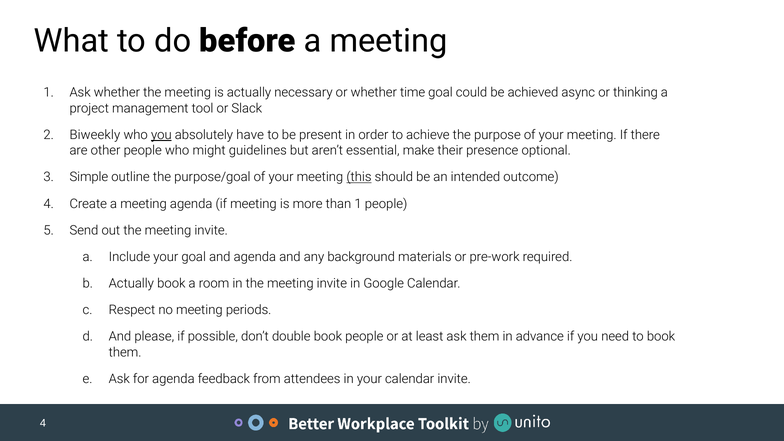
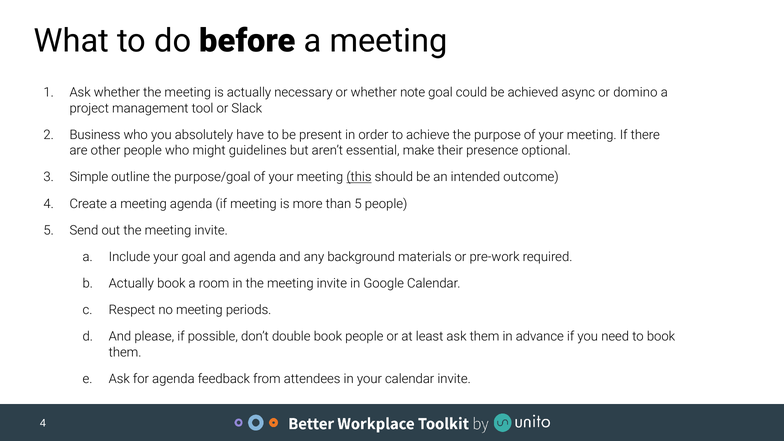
time: time -> note (413, 93)
thinking: thinking -> domino (635, 93)
Biweekly: Biweekly -> Business (95, 135)
you underline: present -> none (161, 135)
than 1: 1 -> 5 (358, 204)
